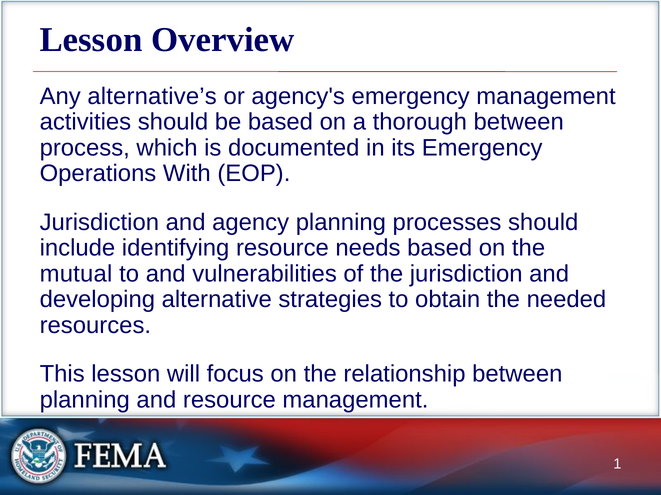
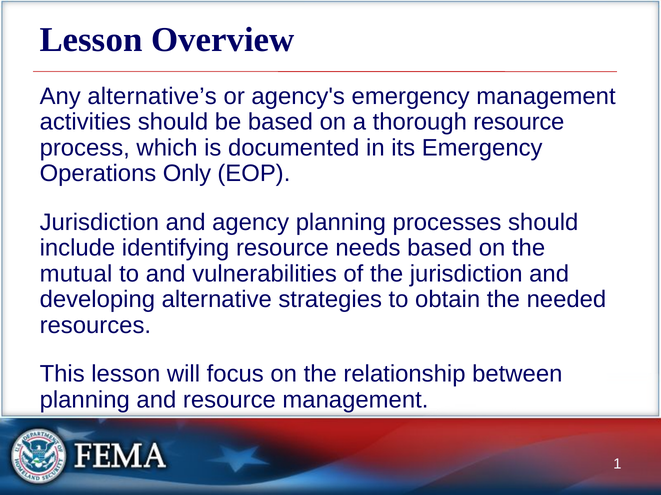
thorough between: between -> resource (519, 122)
With: With -> Only (187, 174)
